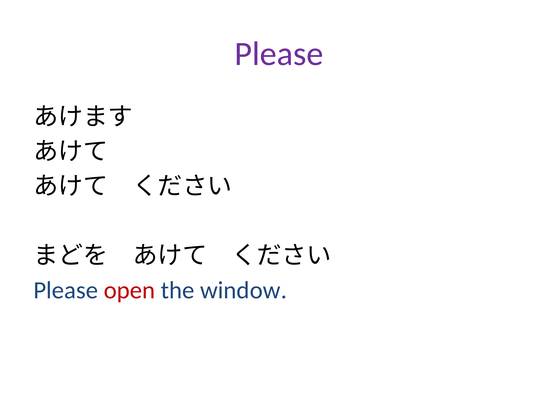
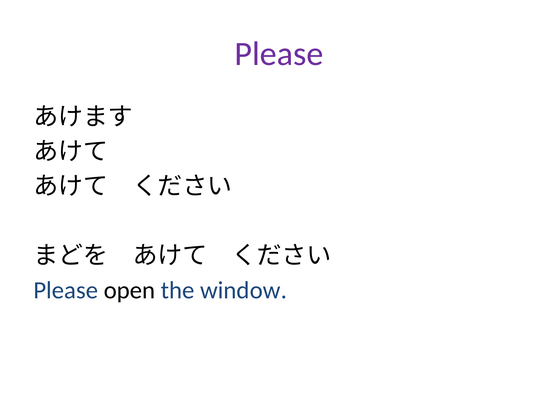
open colour: red -> black (130, 291)
